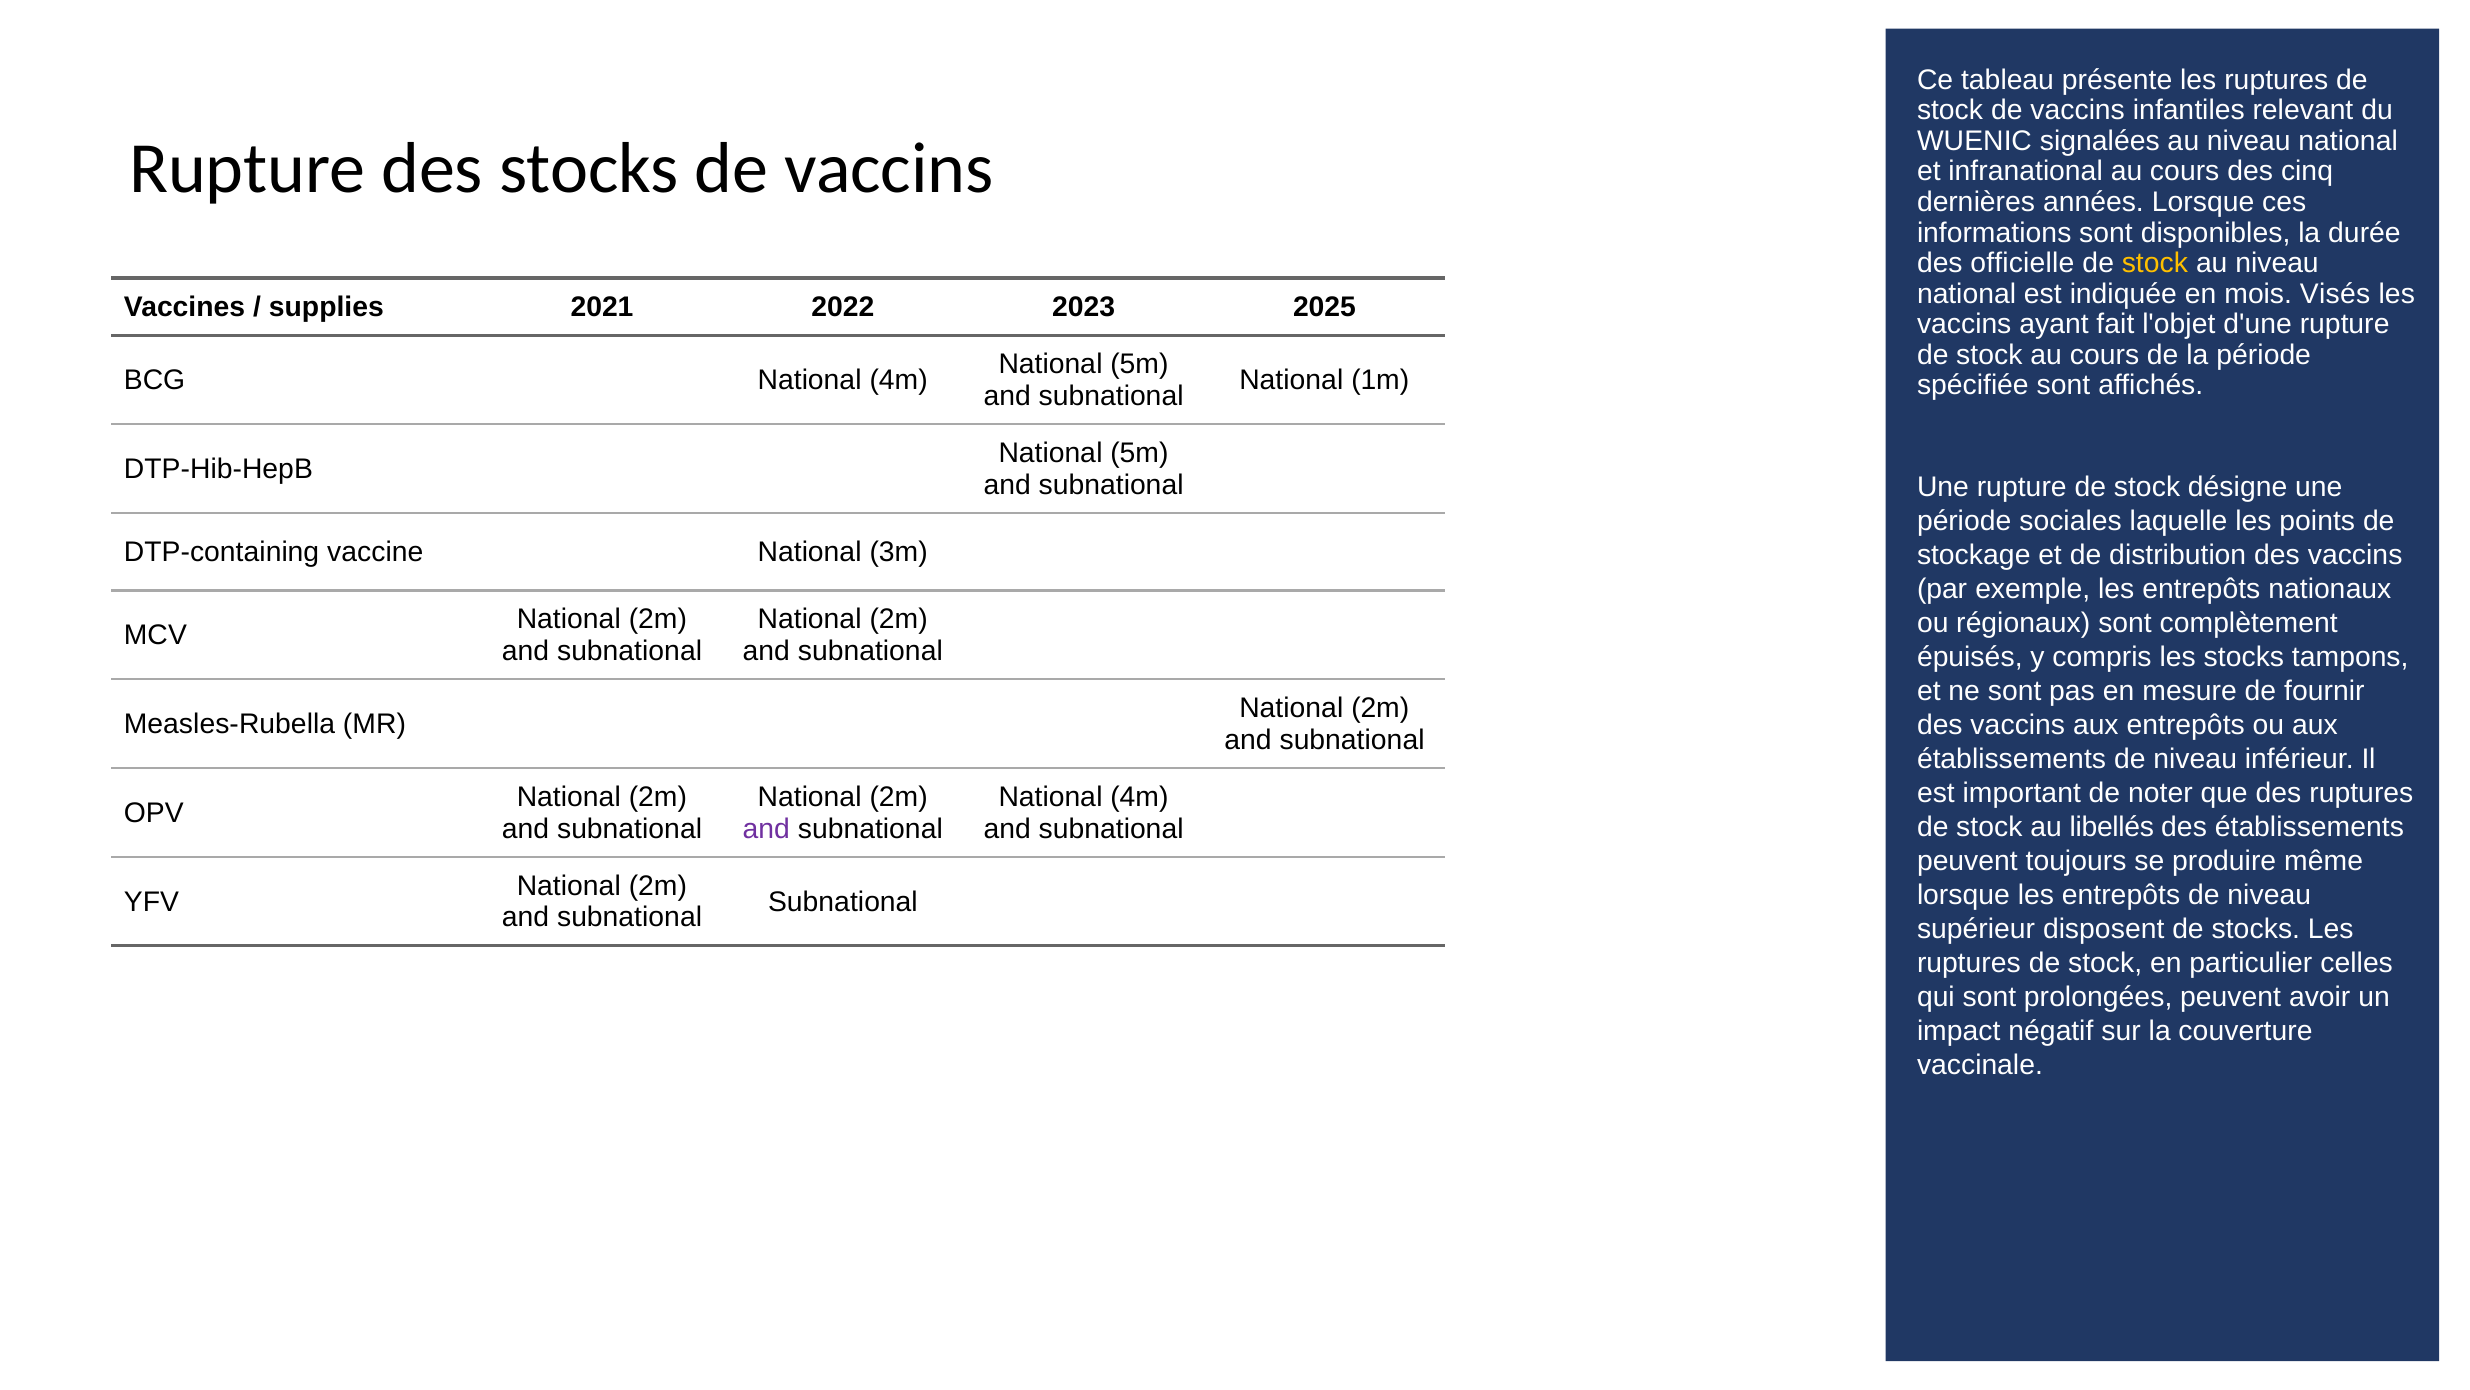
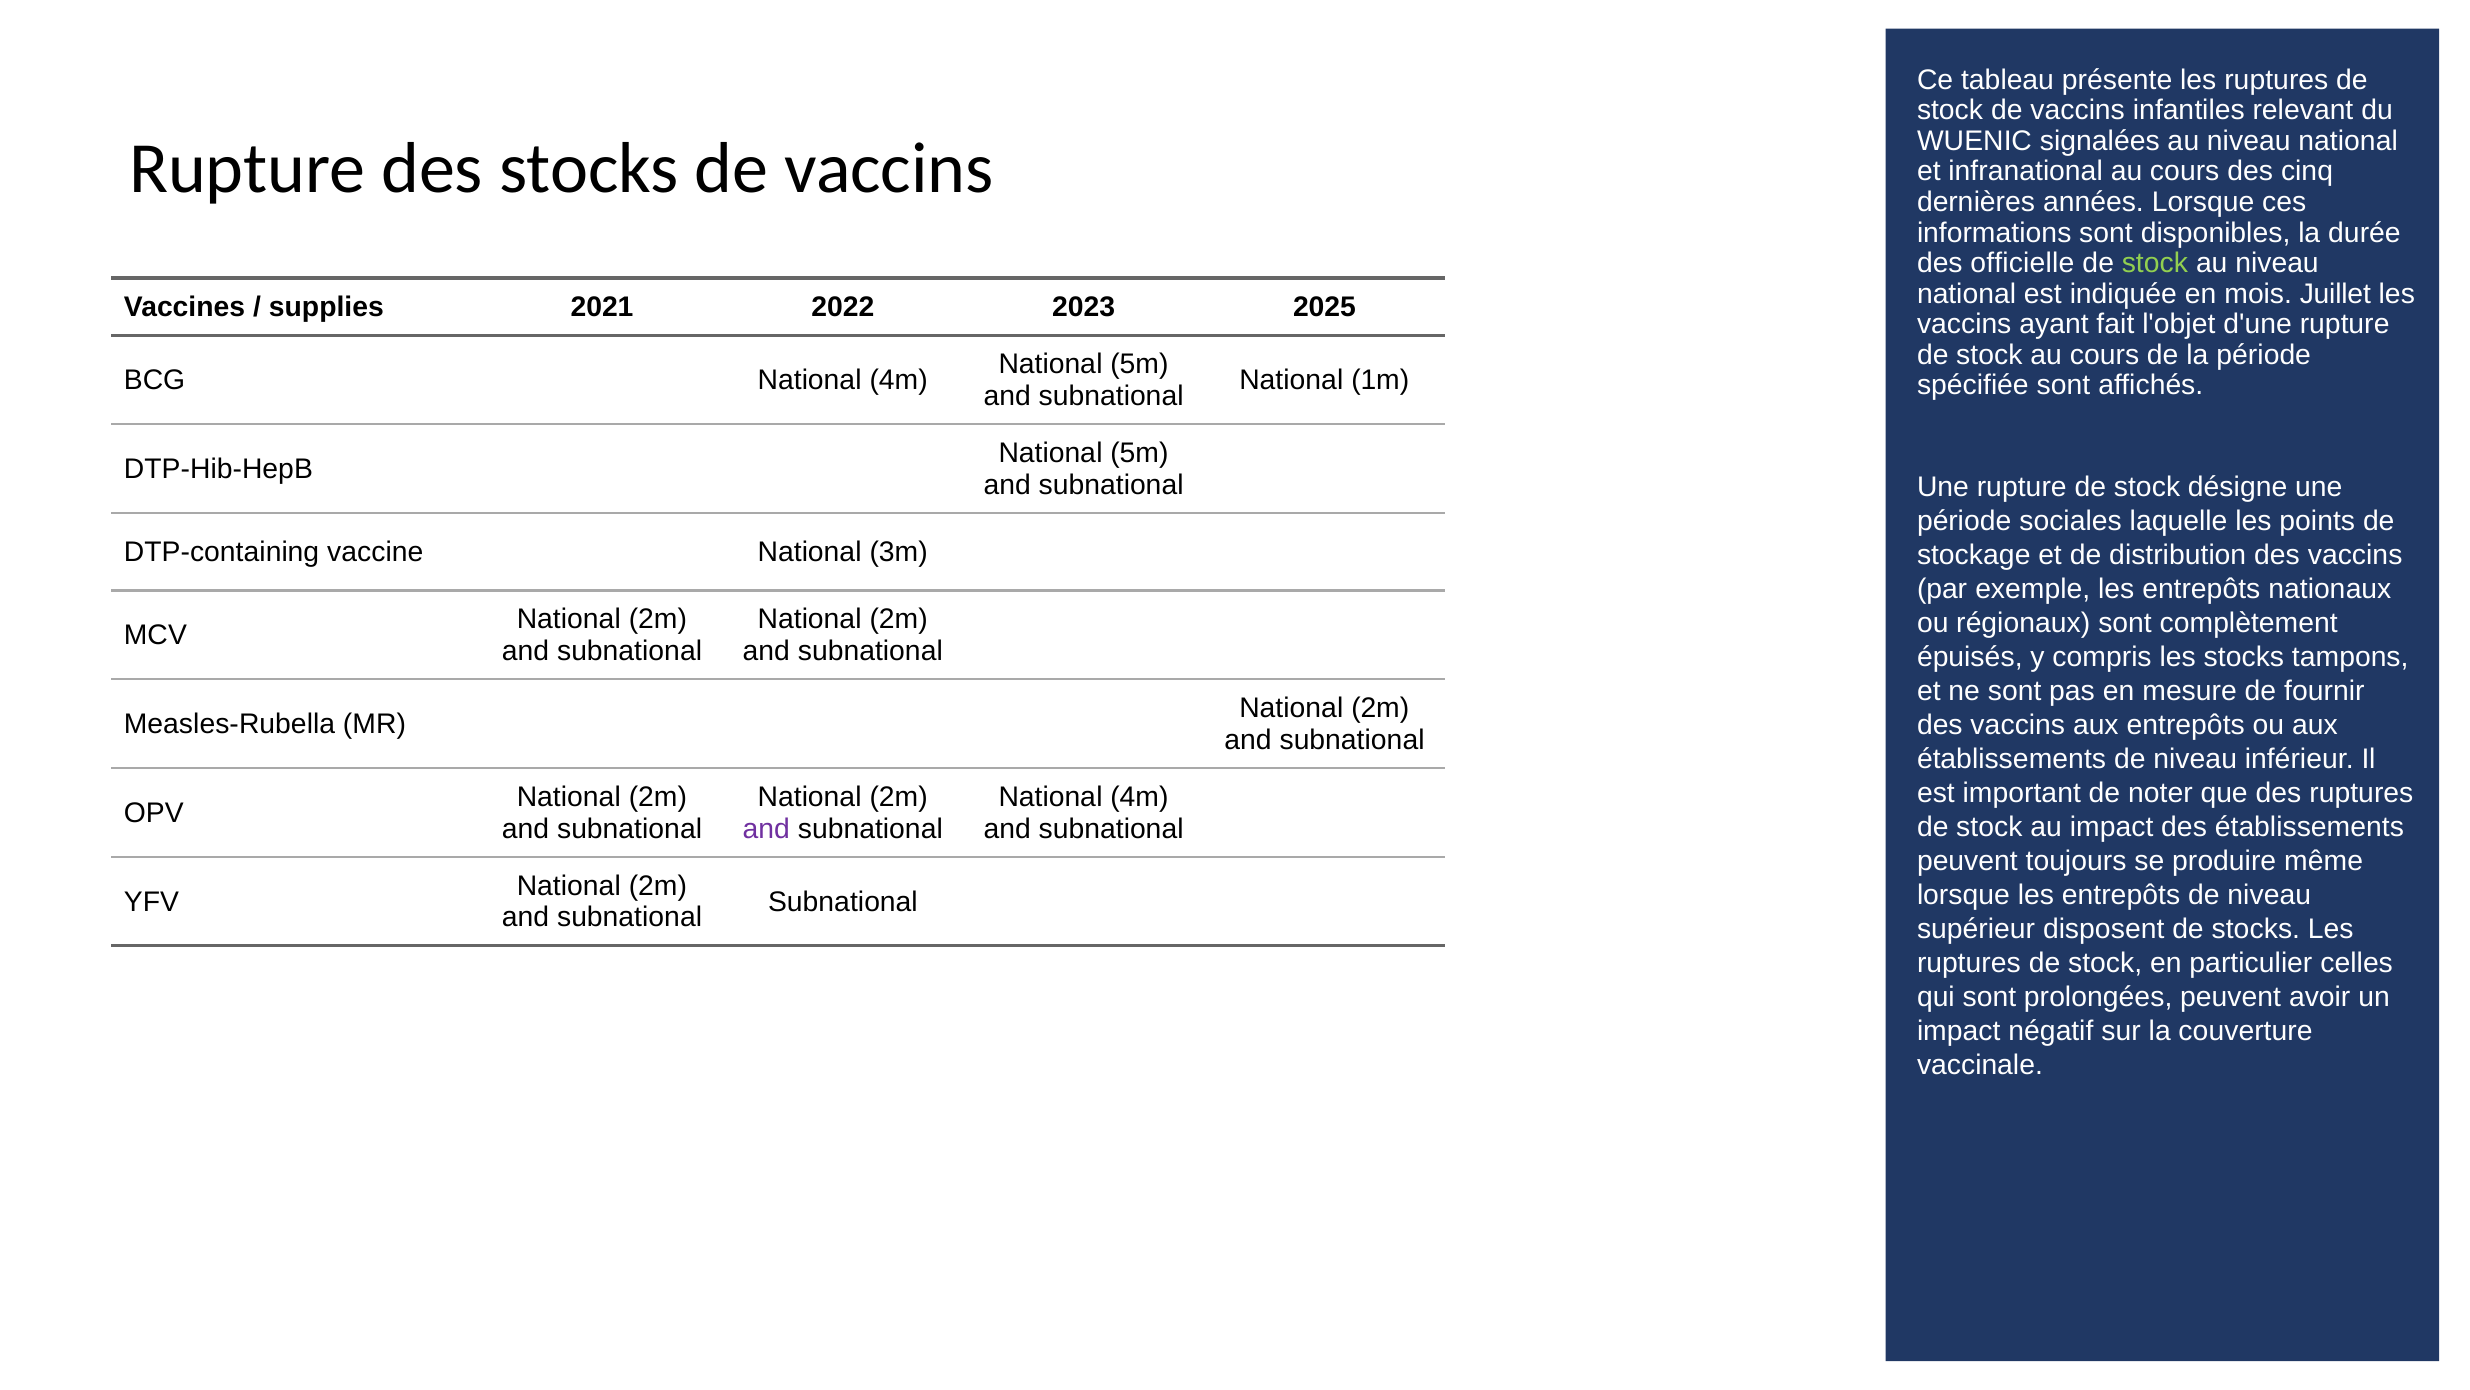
stock colour: yellow -> light green (2155, 263)
Visés: Visés -> Juillet (2335, 294)
au libellés: libellés -> impact (2112, 827)
